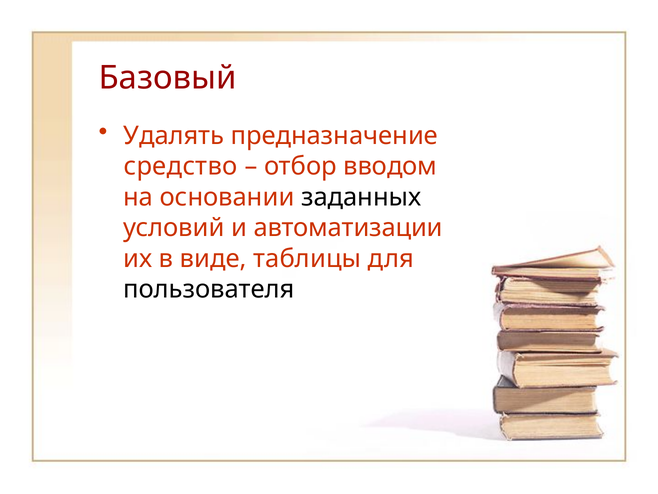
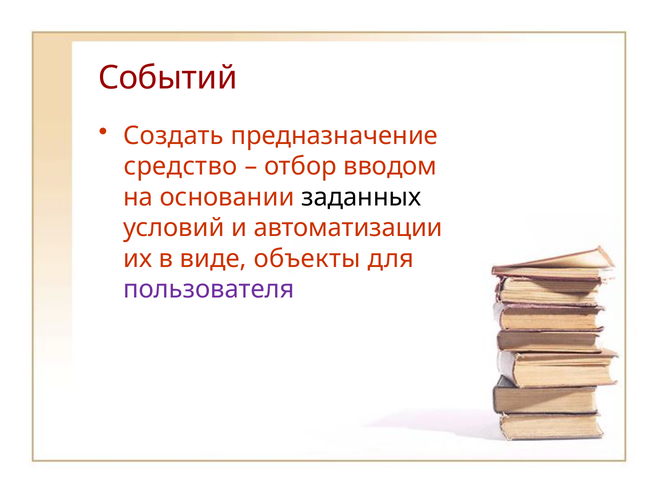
Базовый: Базовый -> Событий (168, 78)
Удалять: Удалять -> Создать (174, 136)
таблицы: таблицы -> объекты (307, 258)
пользователя colour: black -> purple (209, 289)
